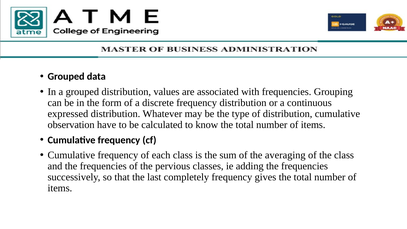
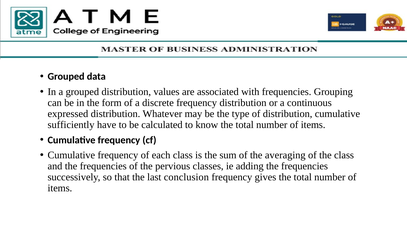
observation: observation -> sufficiently (71, 125)
completely: completely -> conclusion (186, 177)
